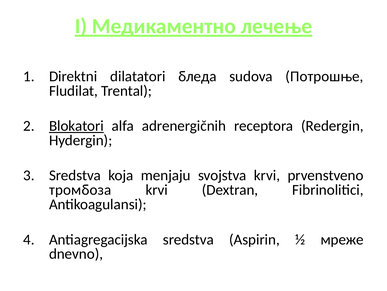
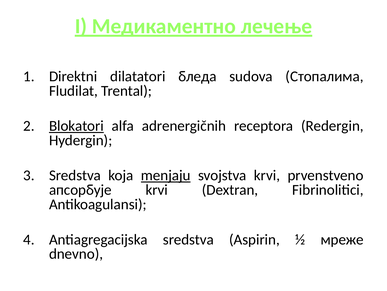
Потрошње: Потрошње -> Стопалима (325, 76)
menjaju underline: none -> present (166, 175)
тромбоза: тромбоза -> апсорбује (80, 190)
